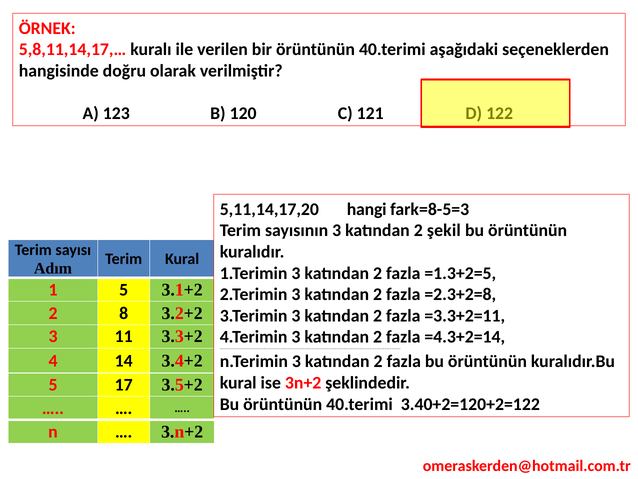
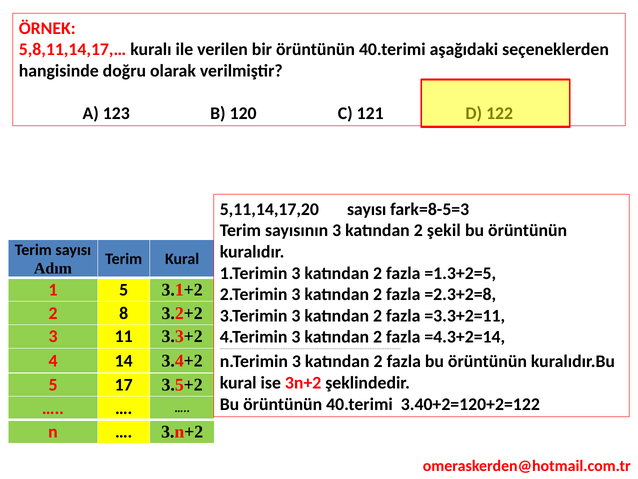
5,11,14,17,20 hangi: hangi -> sayısı (367, 209)
